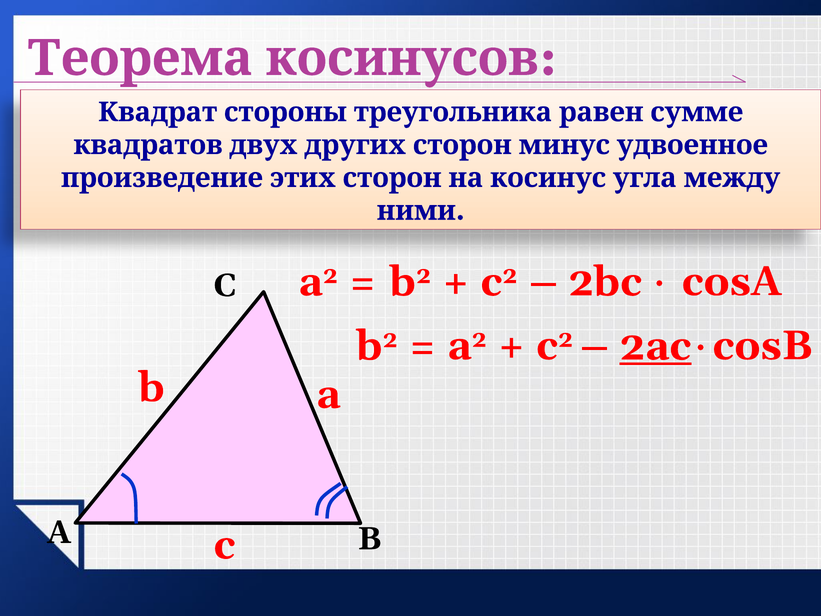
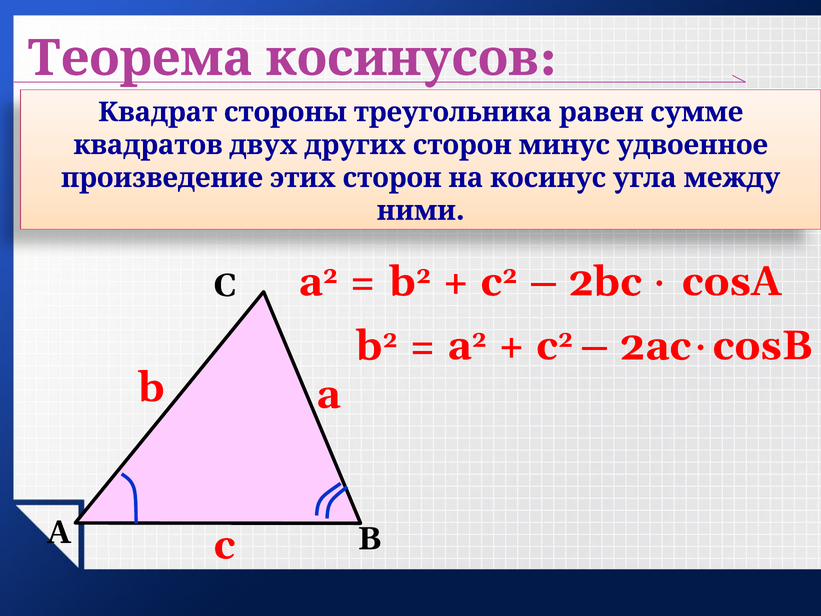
2ac underline: present -> none (655, 346)
